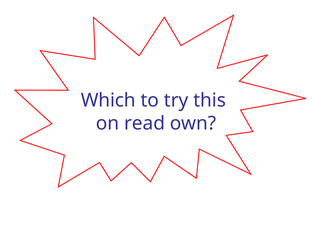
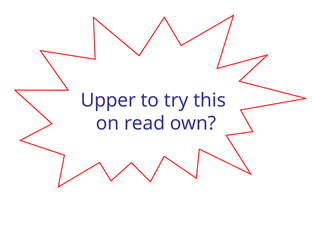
Which: Which -> Upper (108, 100)
